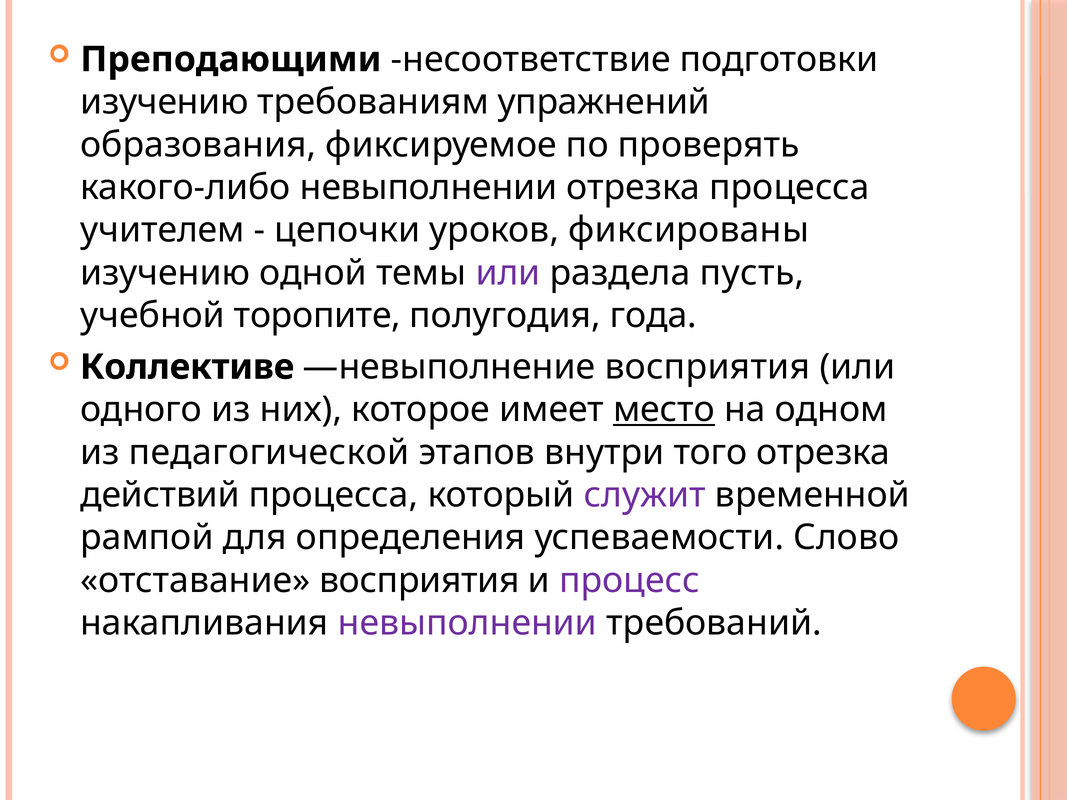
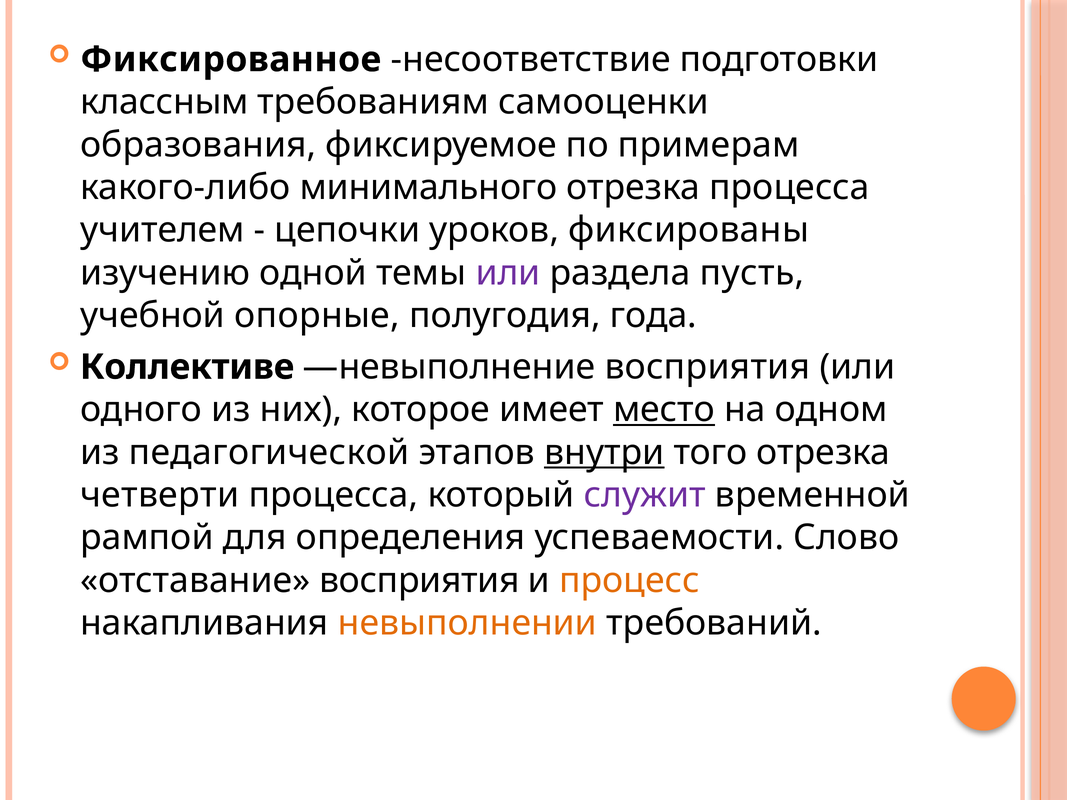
Преподающими: Преподающими -> Фиксированное (231, 60)
изучению: изучению -> классным (164, 102)
упражнений: упражнений -> самооценки (604, 102)
проверять: проверять -> примерам (709, 145)
какого-либо невыполнении: невыполнении -> минимального (429, 188)
торопите: торопите -> опорные (317, 316)
внутри underline: none -> present (604, 453)
действий: действий -> четверти (160, 495)
процесс colour: purple -> orange (629, 581)
невыполнении colour: purple -> orange (467, 623)
